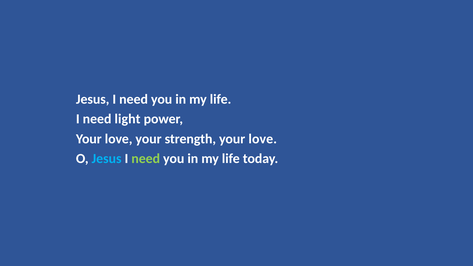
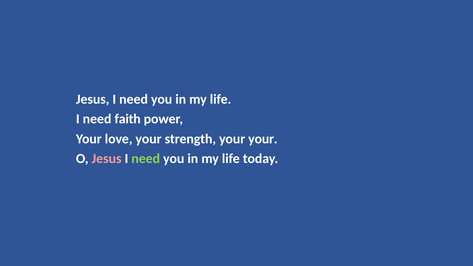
light: light -> faith (128, 119)
strength your love: love -> your (263, 139)
Jesus colour: light blue -> pink (107, 159)
